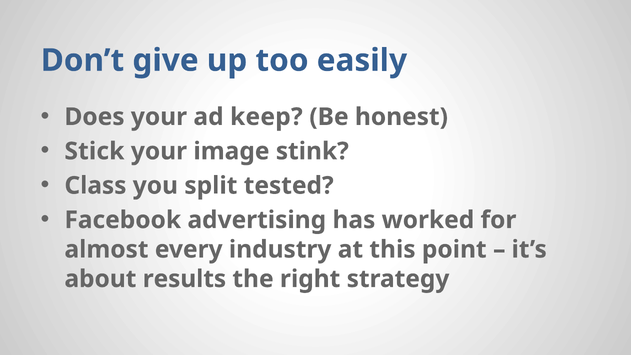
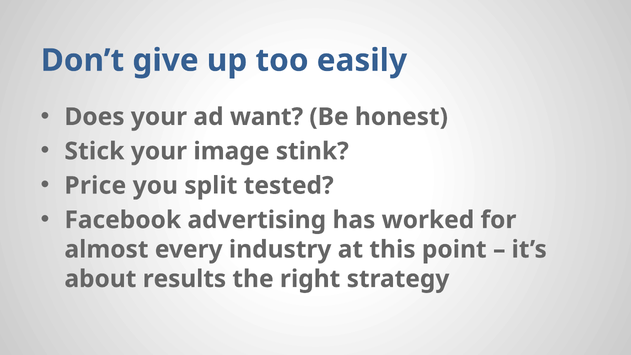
keep: keep -> want (267, 117)
Class: Class -> Price (95, 186)
